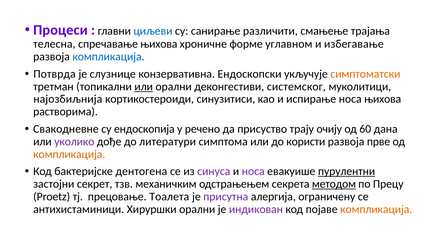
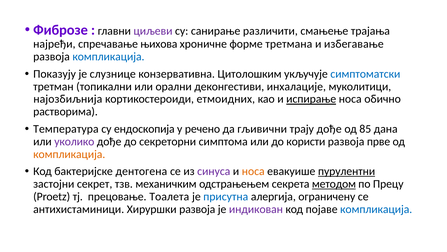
Процеси: Процеси -> Фиброзе (61, 30)
циљеви colour: blue -> purple (153, 31)
телесна: телесна -> најређи (54, 44)
углавном: углавном -> третмана (289, 44)
Потврда: Потврда -> Показују (55, 74)
Ендоскопски: Ендоскопски -> Цитолошким (250, 74)
симптоматски colour: orange -> blue (365, 74)
или underline: present -> none (144, 86)
системског: системског -> инхалације (296, 86)
синузитиси: синузитиси -> етмоидних (226, 99)
испирање underline: none -> present (311, 99)
носа њихова: њихова -> обично (383, 99)
Свакодневне: Свакодневне -> Температура (66, 129)
присуство: присуство -> гљивични (262, 129)
трају очију: очију -> дође (329, 129)
60: 60 -> 85 (365, 129)
литератури: литератури -> секреторни (168, 141)
носа colour: purple -> orange (253, 171)
присутна colour: purple -> blue (226, 196)
Хируршки орални: орални -> развоја (197, 209)
компликација colour: orange -> blue (376, 209)
